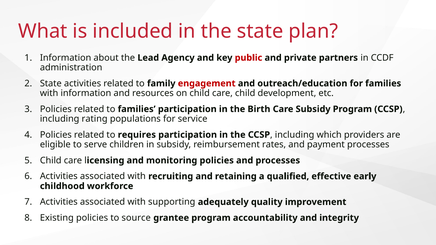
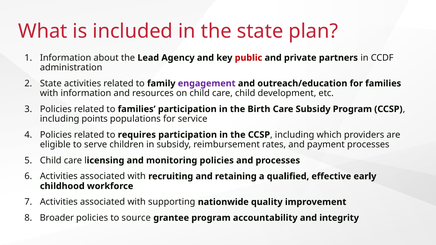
engagement colour: red -> purple (207, 83)
rating: rating -> points (95, 119)
adequately: adequately -> nationwide (223, 202)
Existing: Existing -> Broader (57, 218)
